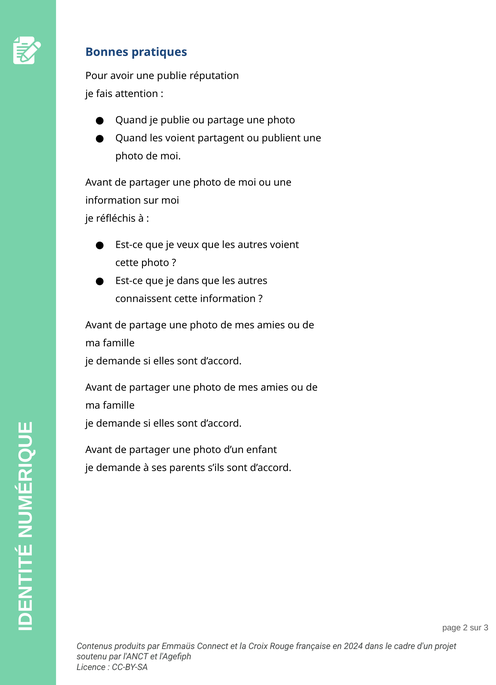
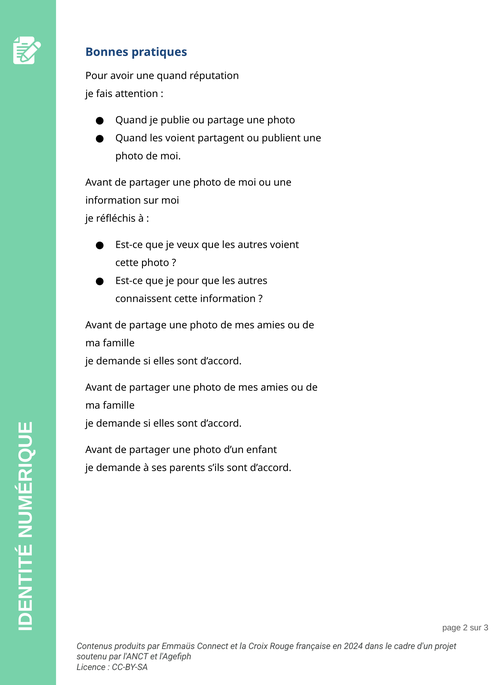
une publie: publie -> quand (172, 76)
je dans: dans -> pour (188, 281)
